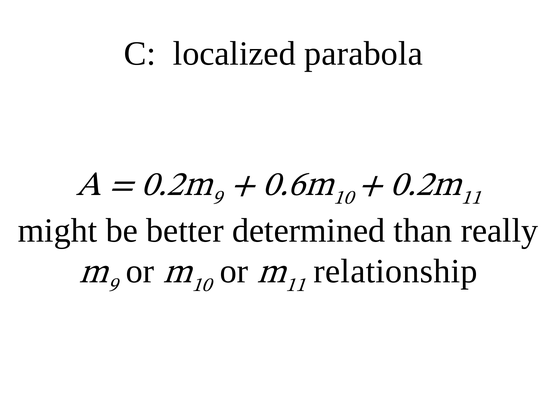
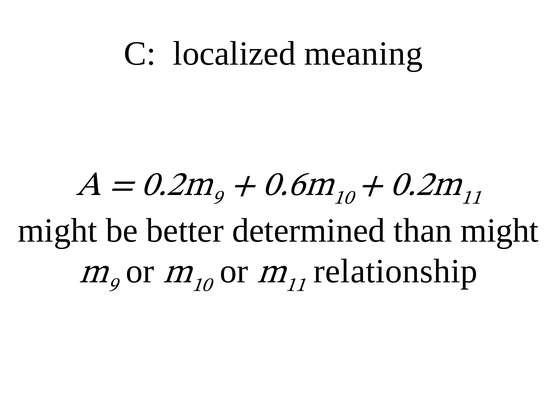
parabola: parabola -> meaning (364, 53)
really: really -> might (500, 230)
